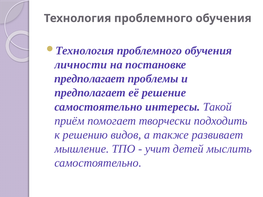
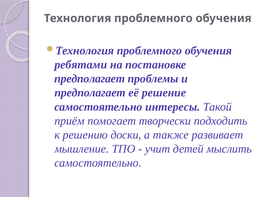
личности: личности -> ребятами (81, 65)
видов: видов -> доски (126, 135)
